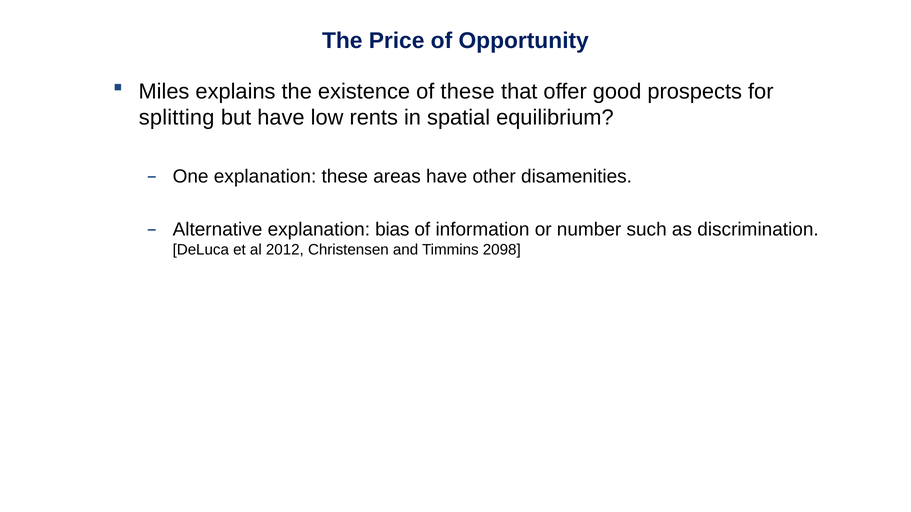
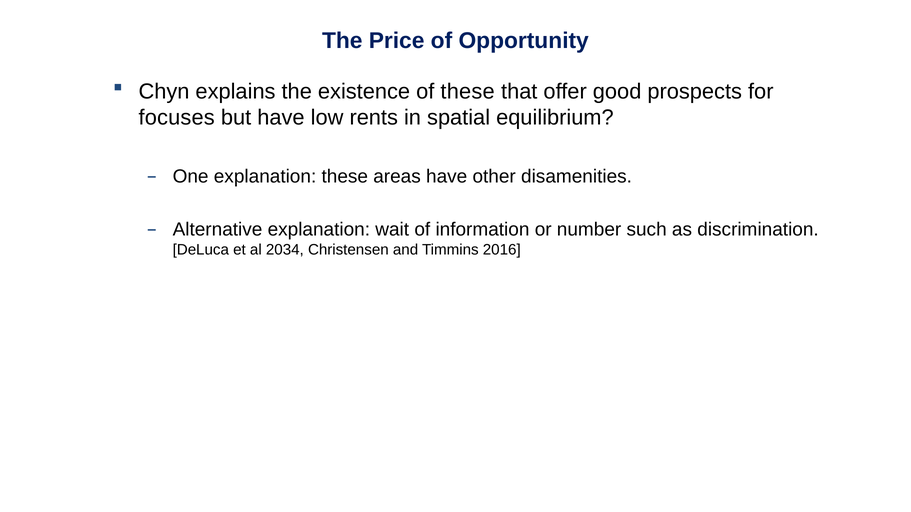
Miles: Miles -> Chyn (164, 92)
splitting: splitting -> focuses (177, 118)
bias: bias -> wait (392, 230)
2012: 2012 -> 2034 (285, 250)
2098: 2098 -> 2016 (502, 250)
